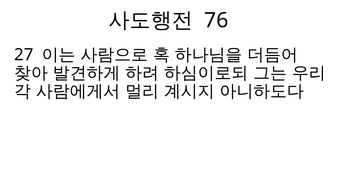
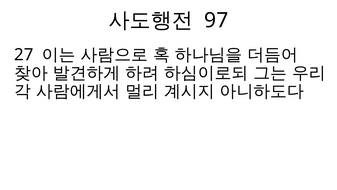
76: 76 -> 97 (216, 20)
